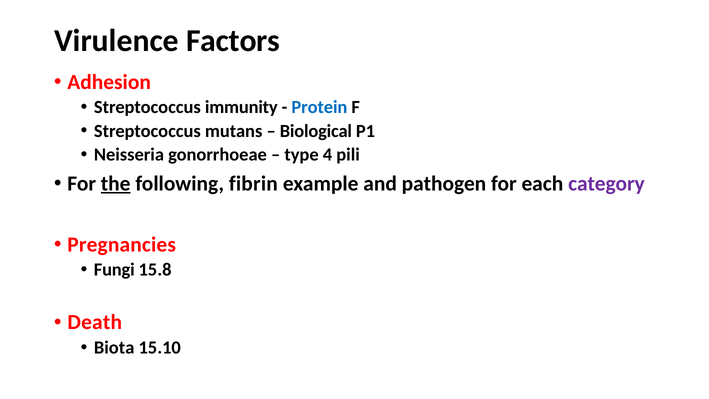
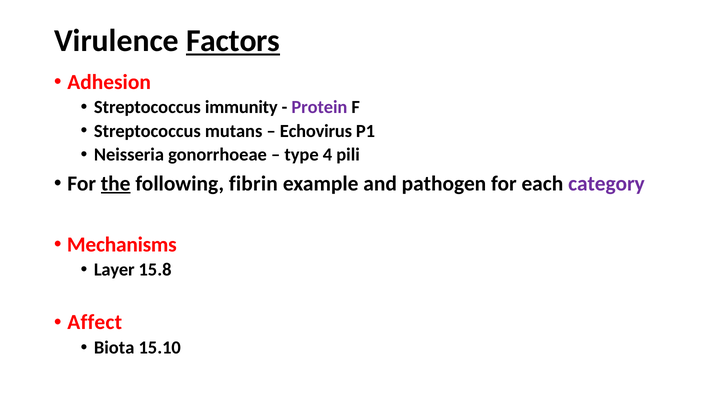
Factors underline: none -> present (233, 41)
Protein colour: blue -> purple (319, 107)
Biological: Biological -> Echovirus (316, 131)
Pregnancies: Pregnancies -> Mechanisms (122, 245)
Fungi: Fungi -> Layer (114, 270)
Death: Death -> Affect (95, 322)
